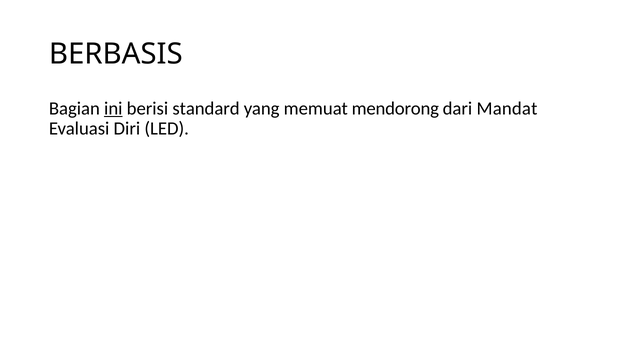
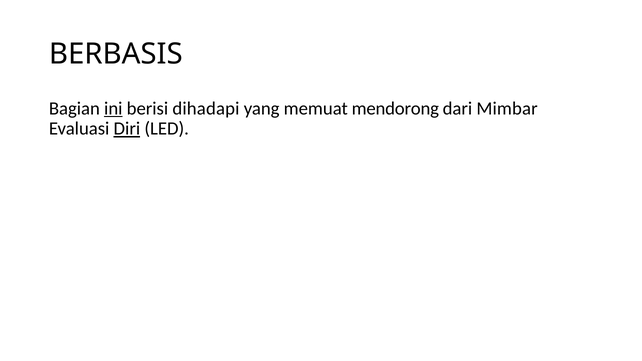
standard: standard -> dihadapi (206, 109)
Mandat: Mandat -> Mimbar (507, 109)
Diri underline: none -> present (127, 129)
